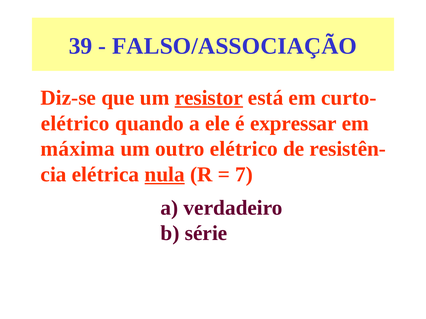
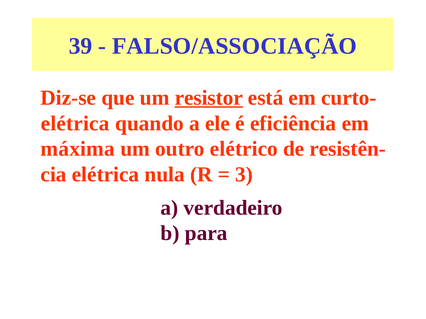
elétrico: elétrico -> elétrica (75, 124)
expressar: expressar -> eficiência (293, 124)
nula underline: present -> none (165, 175)
7: 7 -> 3 (244, 175)
série: série -> para (206, 234)
